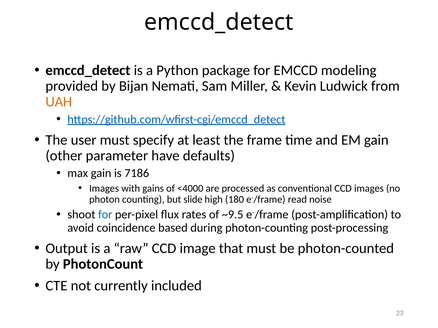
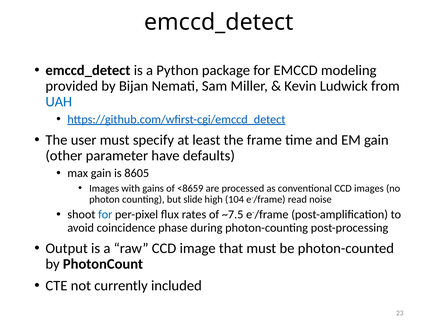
UAH colour: orange -> blue (59, 102)
7186: 7186 -> 8605 (137, 173)
<4000: <4000 -> <8659 (190, 189)
180: 180 -> 104 (234, 200)
~9.5: ~9.5 -> ~7.5 (233, 215)
based: based -> phase (173, 228)
